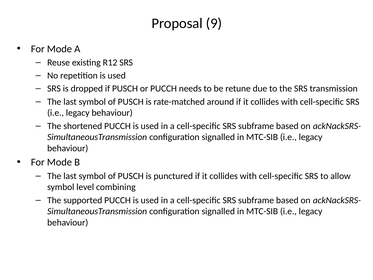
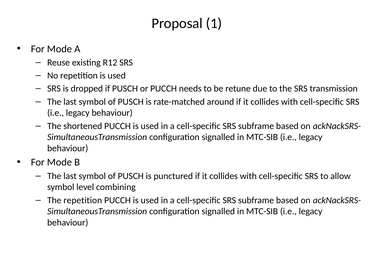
9: 9 -> 1 (214, 23)
The supported: supported -> repetition (83, 200)
